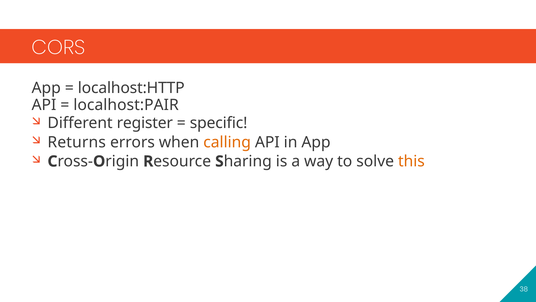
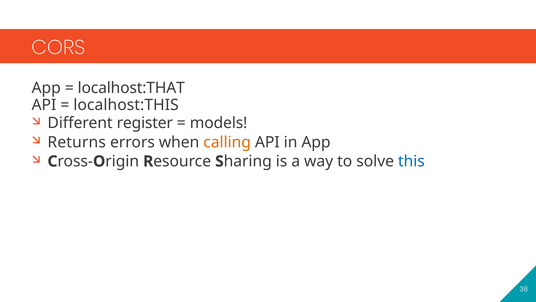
localhost:HTTP: localhost:HTTP -> localhost:THAT (131, 88)
localhost:PAIR: localhost:PAIR -> localhost:THIS (126, 105)
specific: specific -> models (219, 123)
this colour: orange -> blue (411, 161)
